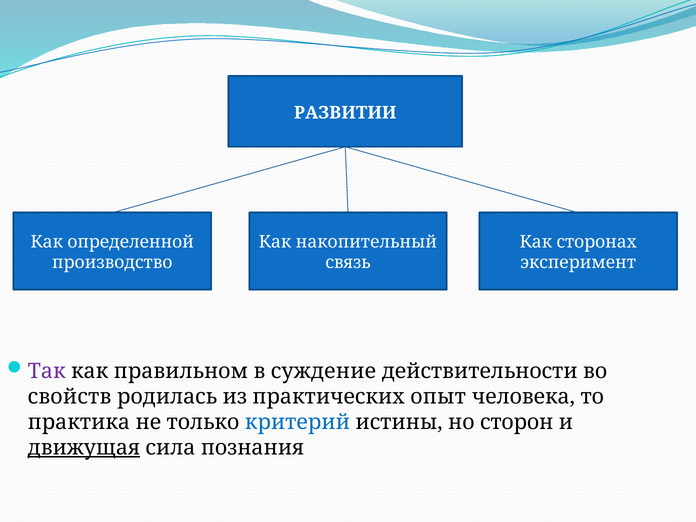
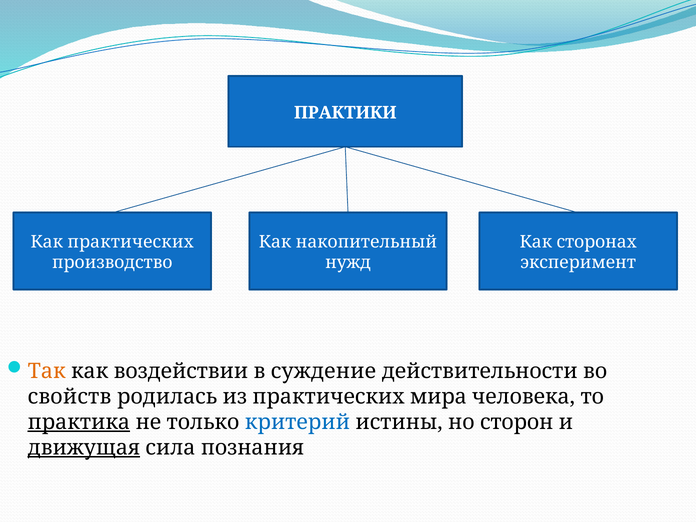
РАЗВИТИИ: РАЗВИТИИ -> ПРАКТИКИ (345, 113)
Как определенной: определенной -> практических (131, 242)
связь: связь -> нужд (348, 263)
Так colour: purple -> orange (47, 371)
правильном: правильном -> воздействии (181, 371)
опыт: опыт -> мира (438, 397)
практика underline: none -> present (79, 422)
